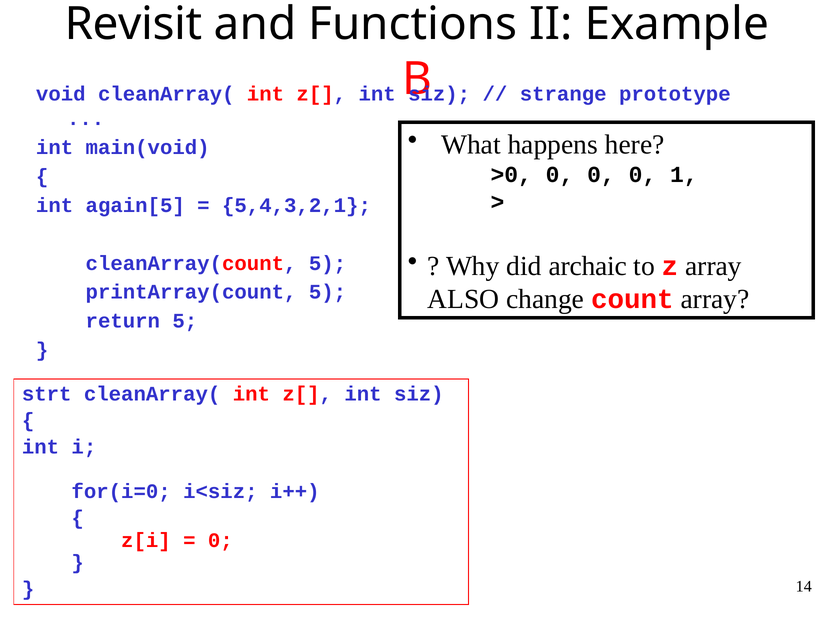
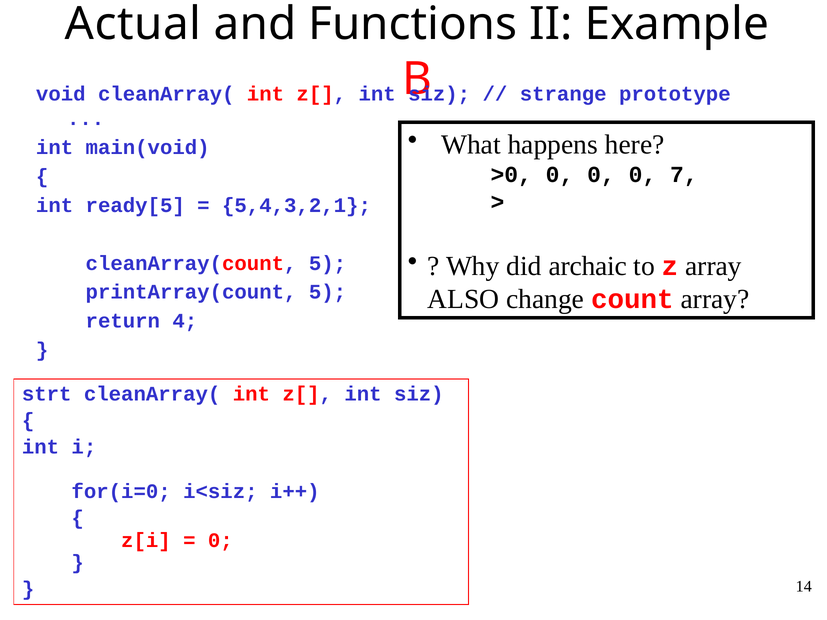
Revisit: Revisit -> Actual (133, 24)
1: 1 -> 7 (684, 175)
again[5: again[5 -> ready[5 (135, 205)
return 5: 5 -> 4 (185, 321)
